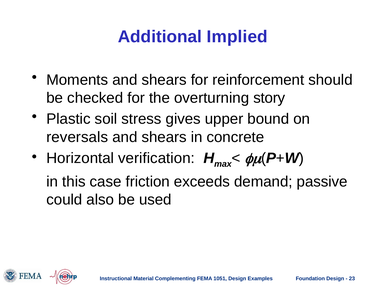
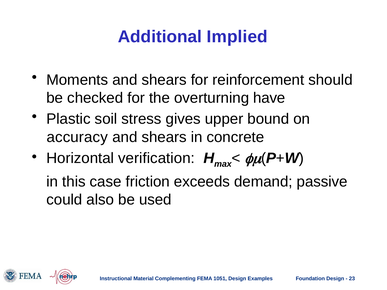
story: story -> have (269, 98)
reversals: reversals -> accuracy (77, 137)
